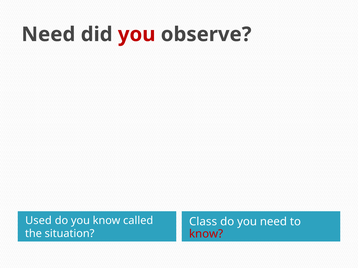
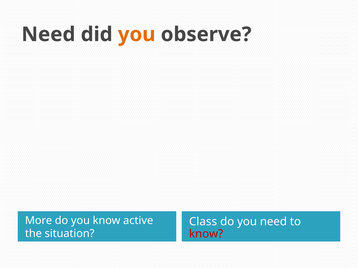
you colour: red -> orange (137, 34)
Used: Used -> More (39, 221)
called: called -> active (138, 221)
